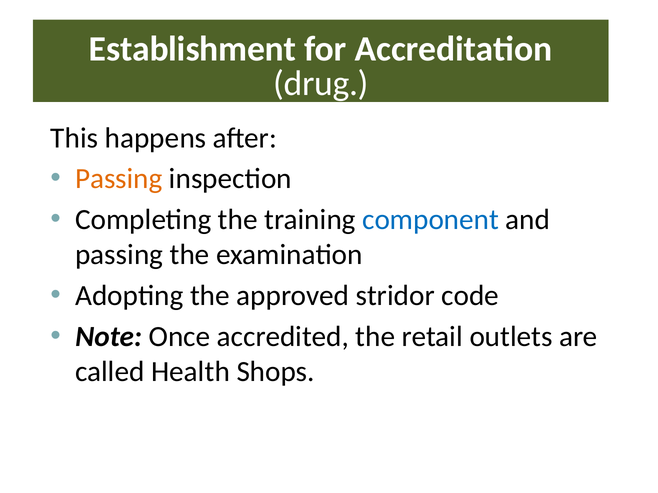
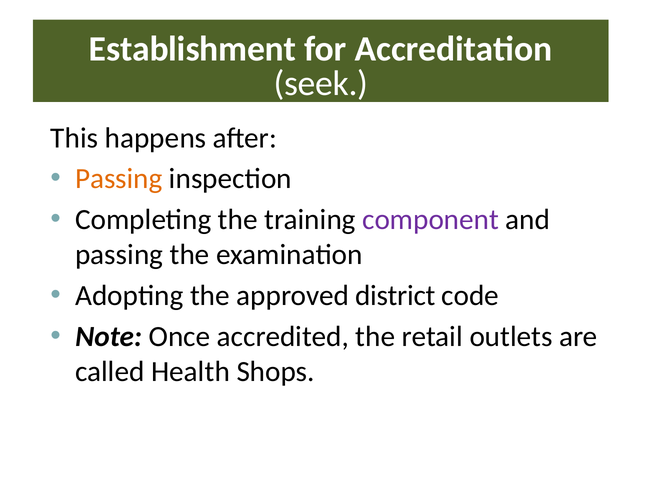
drug: drug -> seek (321, 83)
component colour: blue -> purple (431, 220)
stridor: stridor -> district (395, 296)
